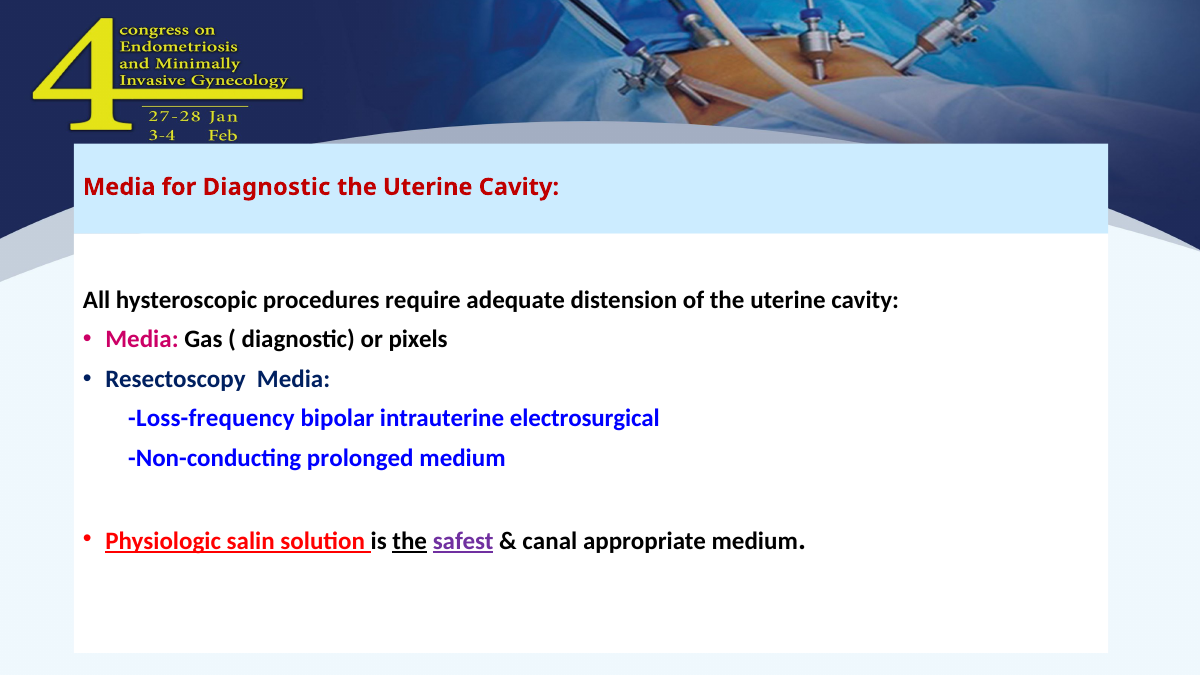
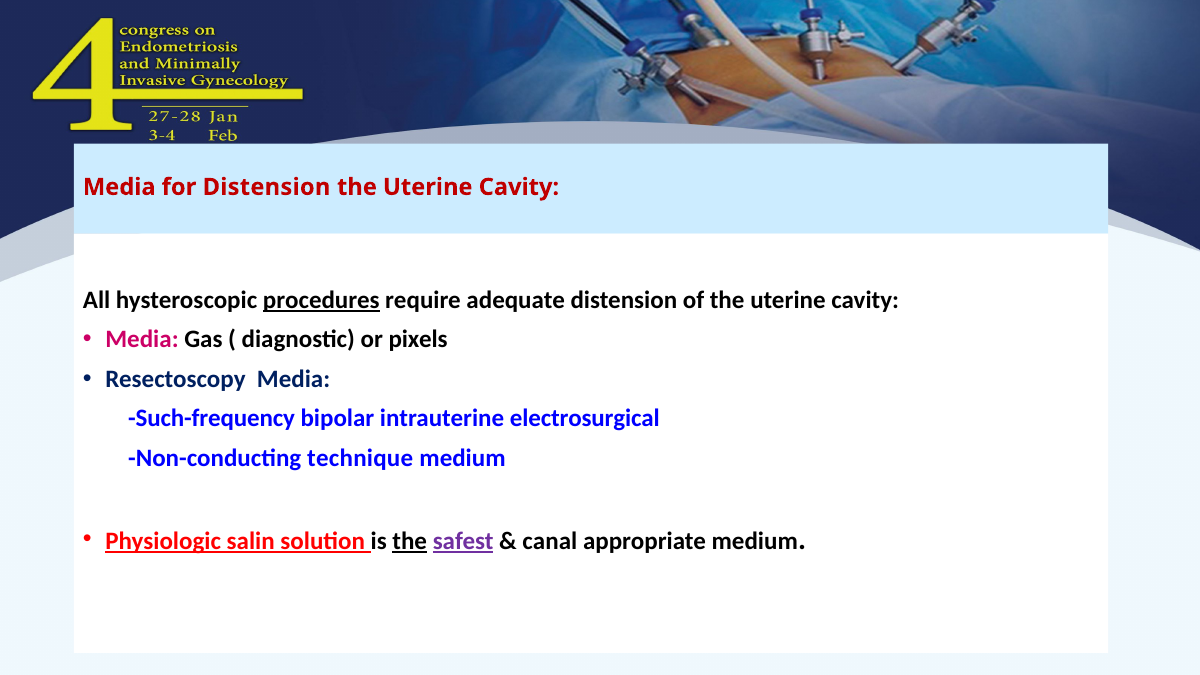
for Diagnostic: Diagnostic -> Distension (267, 187)
procedures underline: none -> present (321, 300)
Loss-frequency: Loss-frequency -> Such-frequency (212, 419)
prolonged: prolonged -> technique (360, 458)
